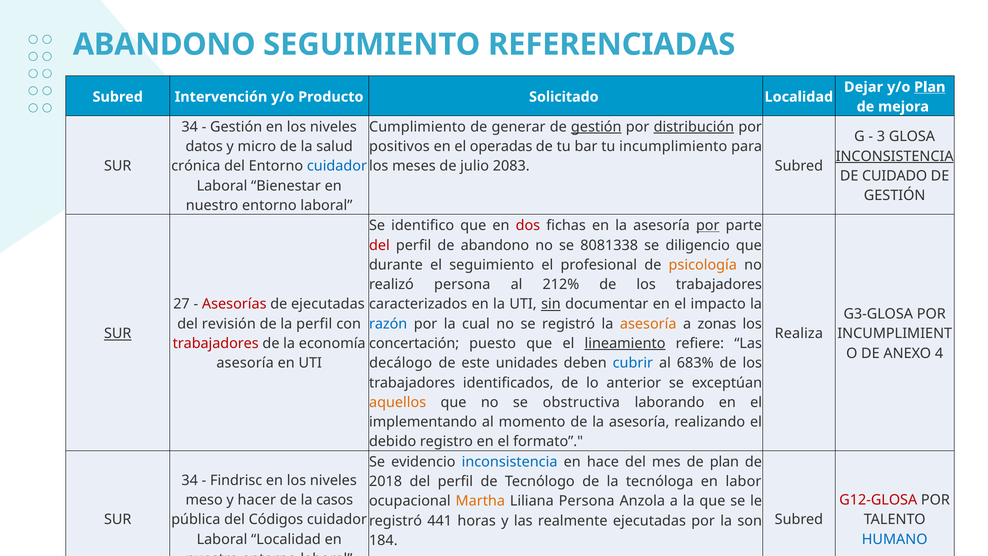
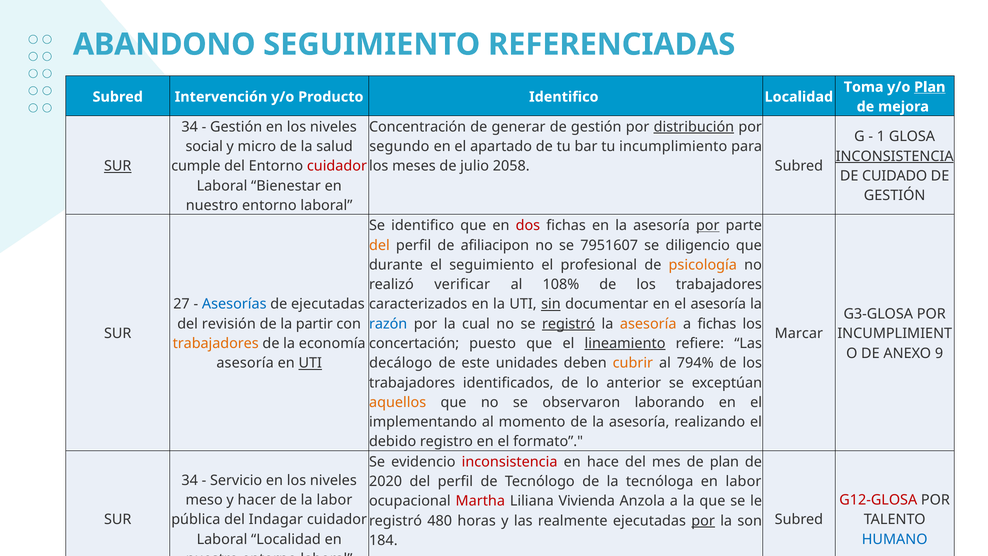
Dejar: Dejar -> Toma (864, 87)
Producto Solicitado: Solicitado -> Identifico (564, 97)
Cumplimiento: Cumplimiento -> Concentración (418, 127)
gestión underline: present -> none (596, 127)
3: 3 -> 1 (881, 137)
datos: datos -> social (204, 146)
positivos: positivos -> segundo (399, 146)
operadas: operadas -> apartado (501, 146)
SUR underline: none -> present (118, 166)
crónica: crónica -> cumple (196, 166)
cuidador colour: blue -> red (337, 166)
2083: 2083 -> 2058 (511, 166)
del colour: red -> orange (379, 245)
de abandono: abandono -> afiliacipon (495, 245)
8081338: 8081338 -> 7951607 (609, 245)
realizó persona: persona -> verificar (462, 284)
212%: 212% -> 108% (561, 284)
Asesorías colour: red -> blue (234, 304)
el impacto: impacto -> asesoría (718, 304)
la perfil: perfil -> partir (314, 324)
registró underline: none -> present (569, 324)
a zonas: zonas -> fichas (717, 324)
SUR underline: present -> none (118, 334)
Realiza: Realiza -> Marcar (799, 334)
trabajadores colour: red -> orange (216, 343)
4: 4 -> 9 (939, 353)
cubrir colour: blue -> orange (633, 363)
683%: 683% -> 794% (695, 363)
UTI underline: none -> present (310, 363)
obstructiva: obstructiva -> observaron (581, 402)
inconsistencia colour: blue -> red (510, 462)
Findrisc: Findrisc -> Servicio (236, 480)
2018: 2018 -> 2020 (386, 481)
la casos: casos -> labor (334, 500)
Martha colour: orange -> red (480, 501)
Liliana Persona: Persona -> Vivienda (587, 501)
Códigos: Códigos -> Indagar (276, 519)
441: 441 -> 480 (440, 521)
por underline: none -> present (703, 521)
